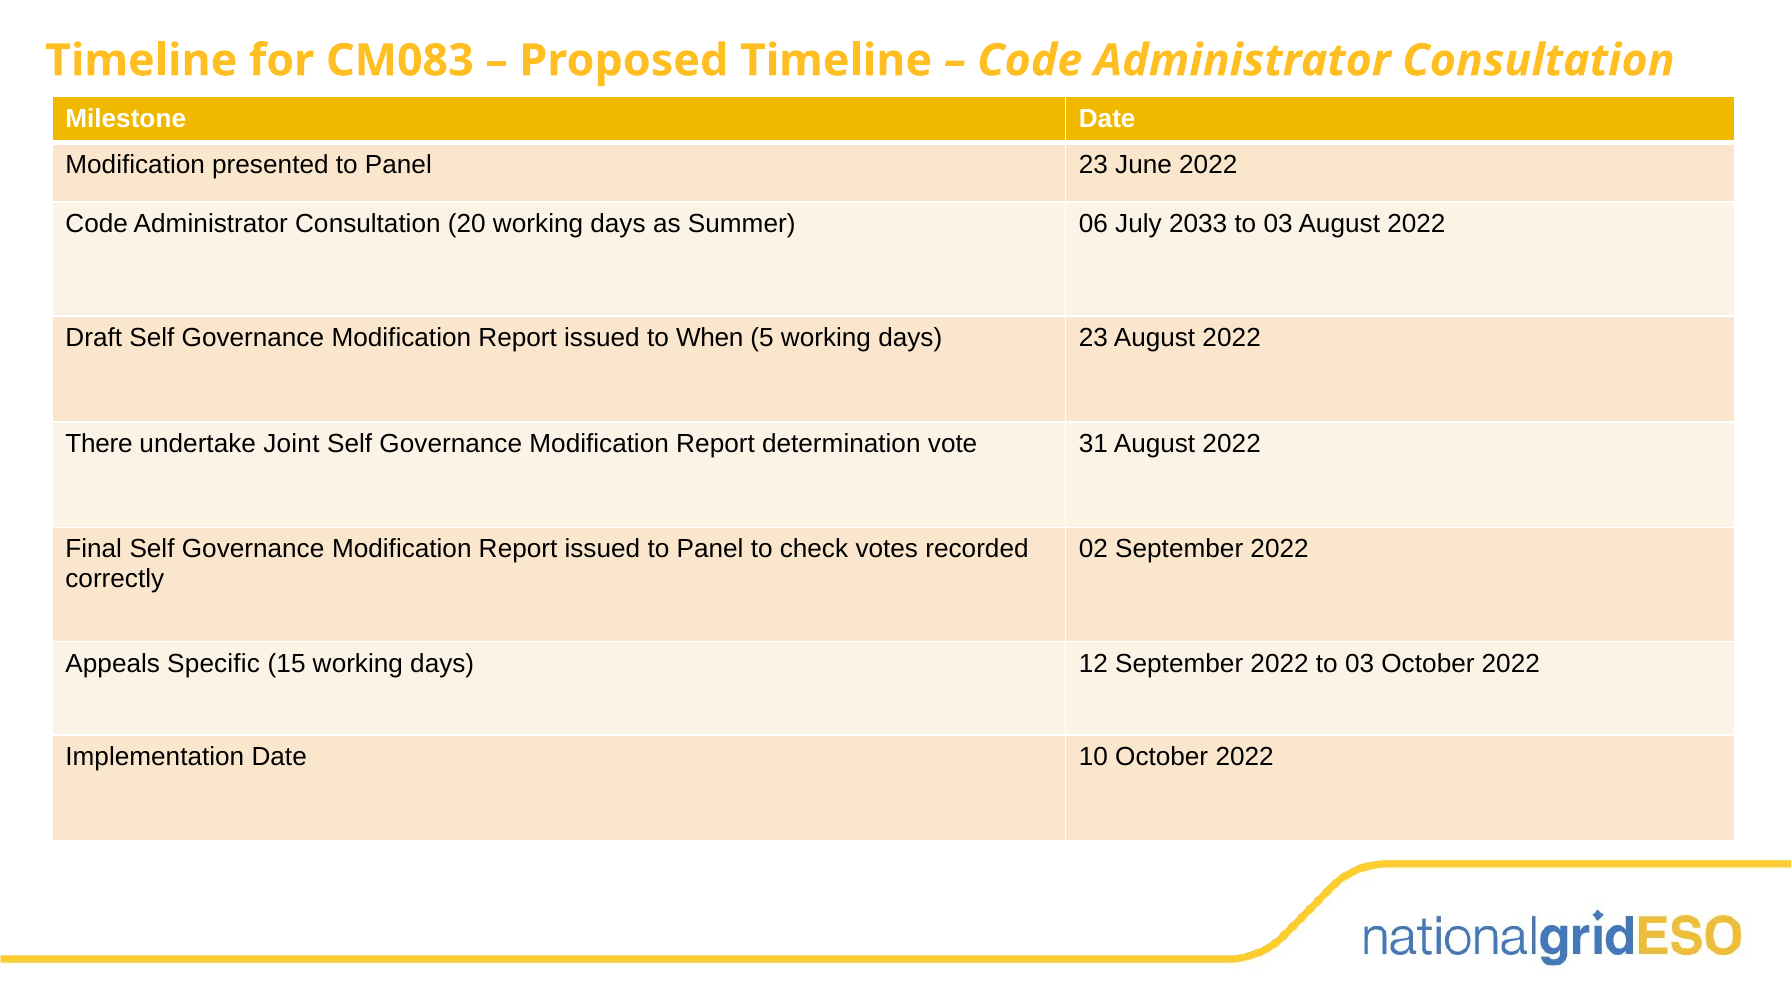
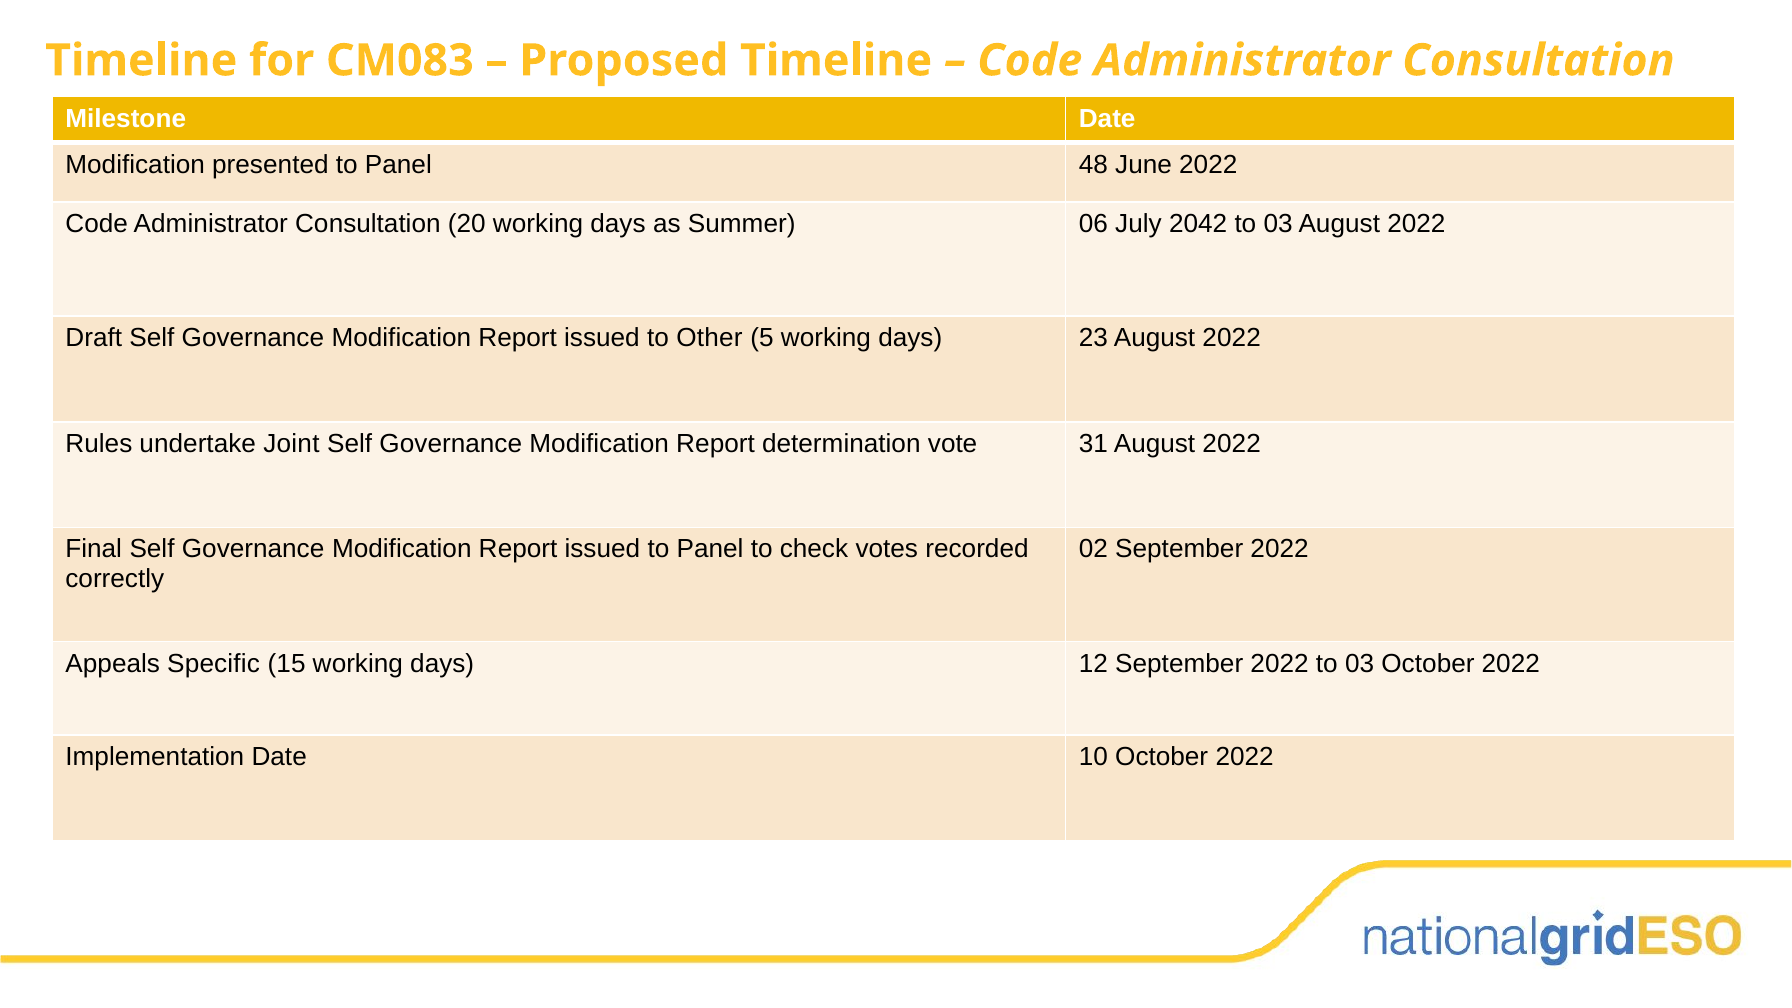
Panel 23: 23 -> 48 (1093, 165)
2033: 2033 -> 2042 (1198, 224)
When: When -> Other (709, 338)
There: There -> Rules (99, 444)
